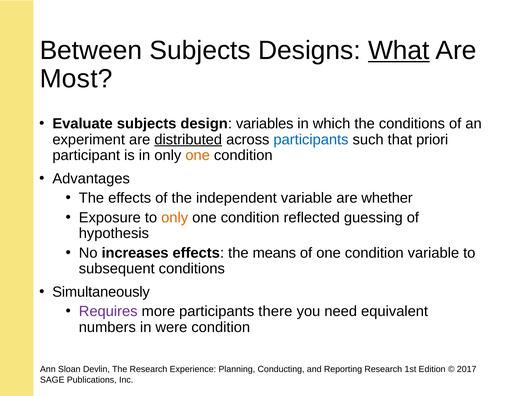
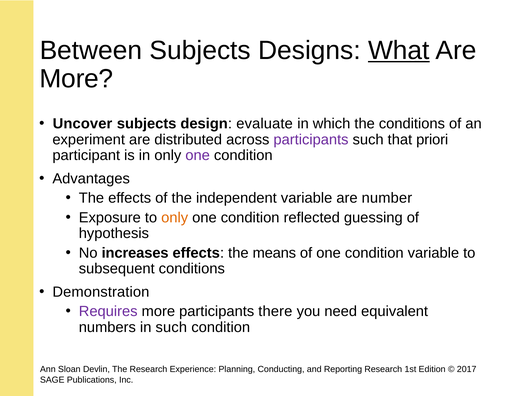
Most: Most -> More (76, 79)
Evaluate: Evaluate -> Uncover (83, 124)
variables: variables -> evaluate (265, 124)
distributed underline: present -> none (188, 140)
participants colour: blue -> purple (311, 140)
one colour: orange -> purple (198, 155)
whether: whether -> number (387, 198)
Simultaneously: Simultaneously -> Demonstration (101, 292)
in were: were -> such (171, 327)
